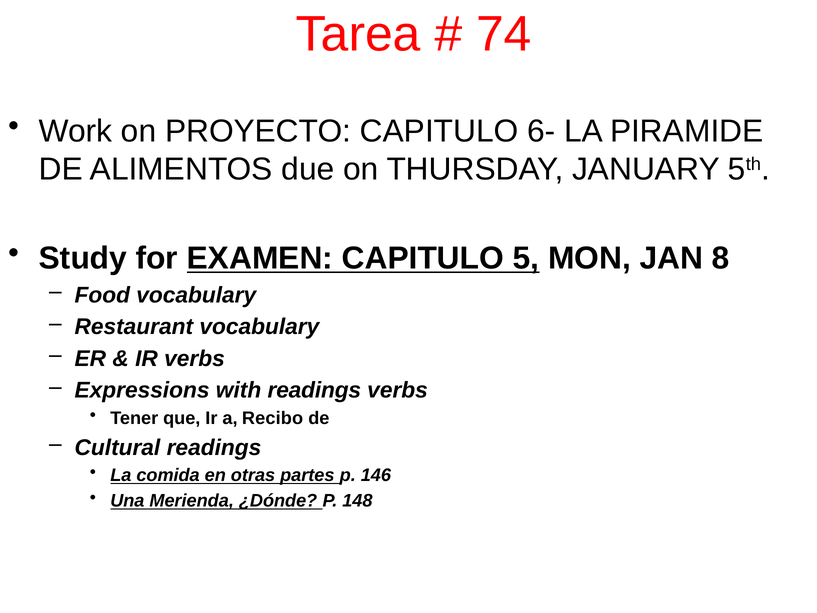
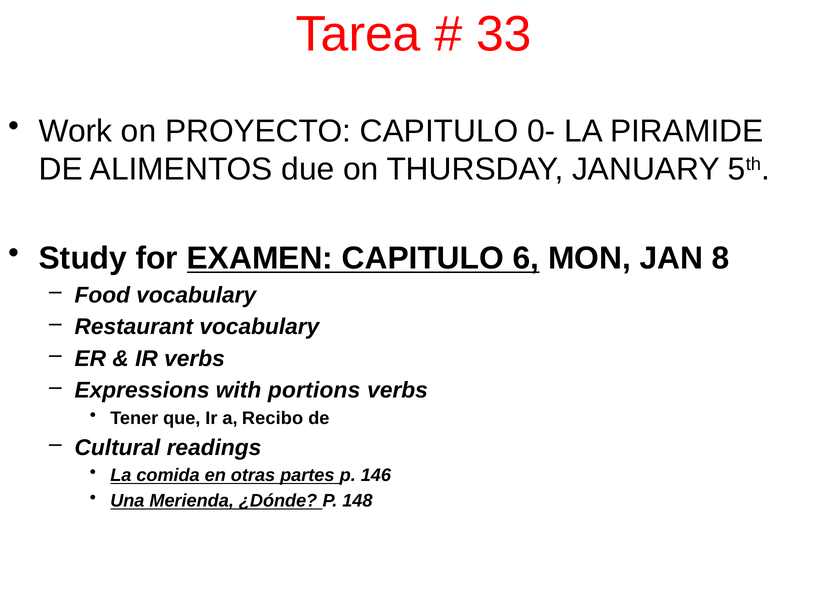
74: 74 -> 33 (504, 34)
6-: 6- -> 0- (541, 131)
5: 5 -> 6 (526, 258)
with readings: readings -> portions (314, 390)
